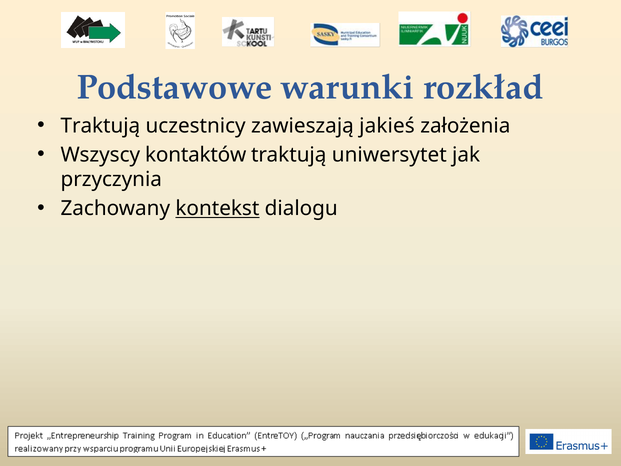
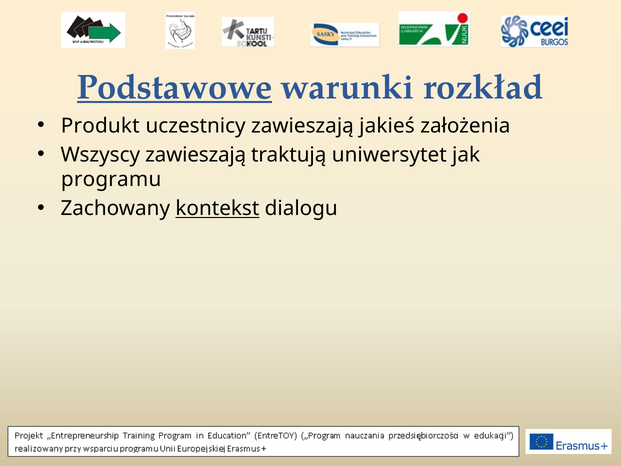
Podstawowe underline: none -> present (175, 87)
Traktują: Traktują -> Produkt (100, 126)
Wszyscy kontaktów: kontaktów -> zawieszają (196, 155)
przyczynia: przyczynia -> programu (111, 179)
